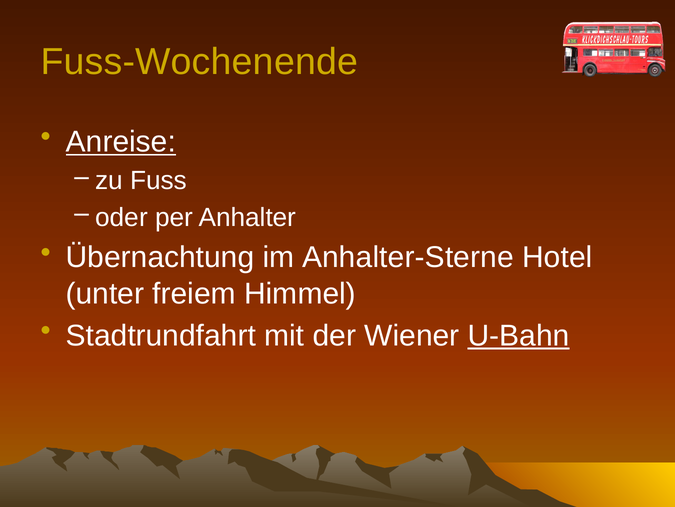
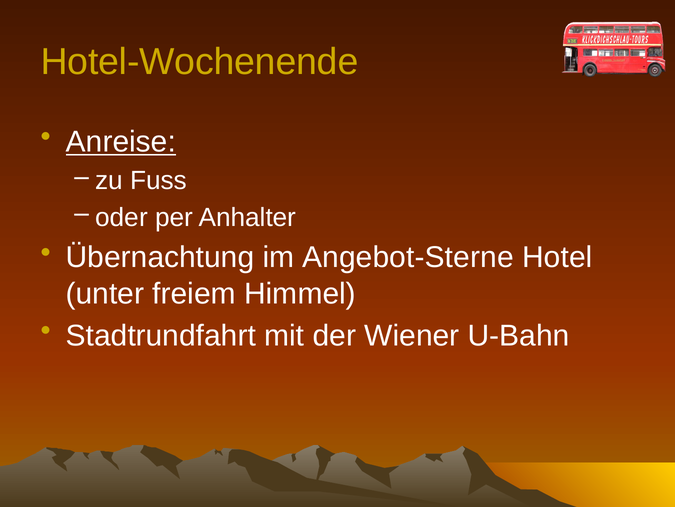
Fuss-Wochenende: Fuss-Wochenende -> Hotel-Wochenende (199, 62)
Anhalter-Sterne: Anhalter-Sterne -> Angebot-Sterne (408, 257)
U-Bahn underline: present -> none (519, 335)
